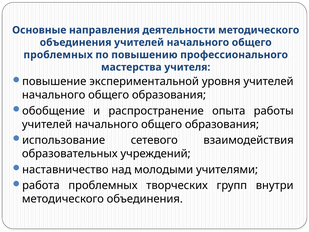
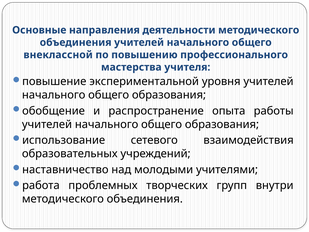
проблемных: проблемных -> внеклассной (58, 55)
